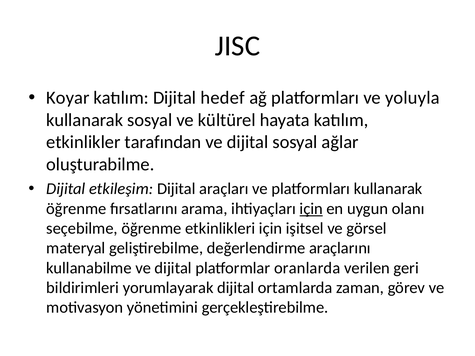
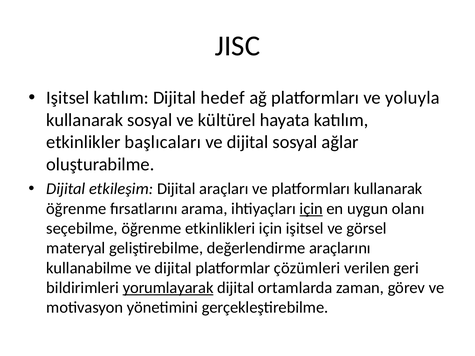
Koyar: Koyar -> Işitsel (68, 98)
tarafından: tarafından -> başlıcaları (163, 142)
oranlarda: oranlarda -> çözümleri (307, 268)
yorumlayarak underline: none -> present (168, 288)
